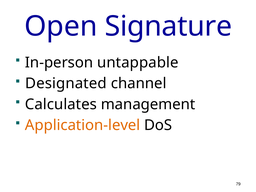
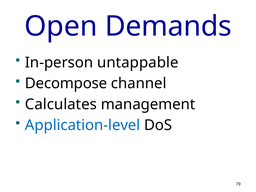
Signature: Signature -> Demands (168, 26)
Designated: Designated -> Decompose (66, 83)
Application-level colour: orange -> blue (83, 125)
